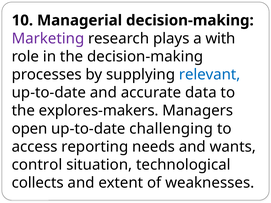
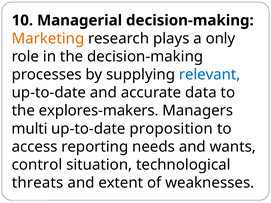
Marketing colour: purple -> orange (48, 39)
with: with -> only (220, 39)
open: open -> multi (30, 129)
challenging: challenging -> proposition (171, 129)
collects: collects -> threats (38, 183)
